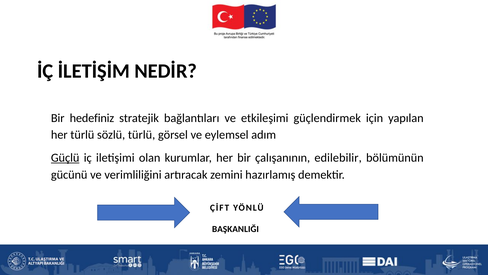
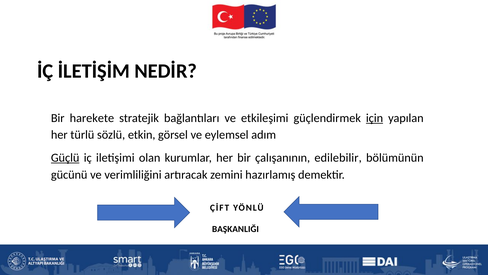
hedefiniz: hedefiniz -> harekete (92, 118)
için underline: none -> present (375, 118)
sözlü türlü: türlü -> etkin (142, 135)
